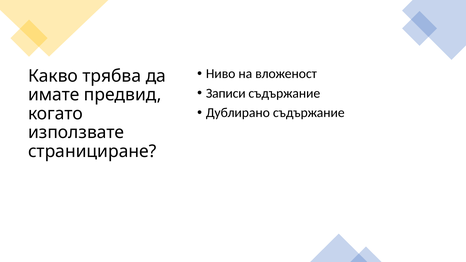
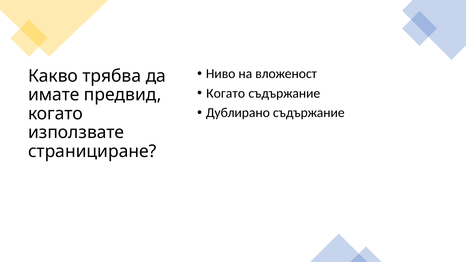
Записи: Записи -> Когато (226, 93)
